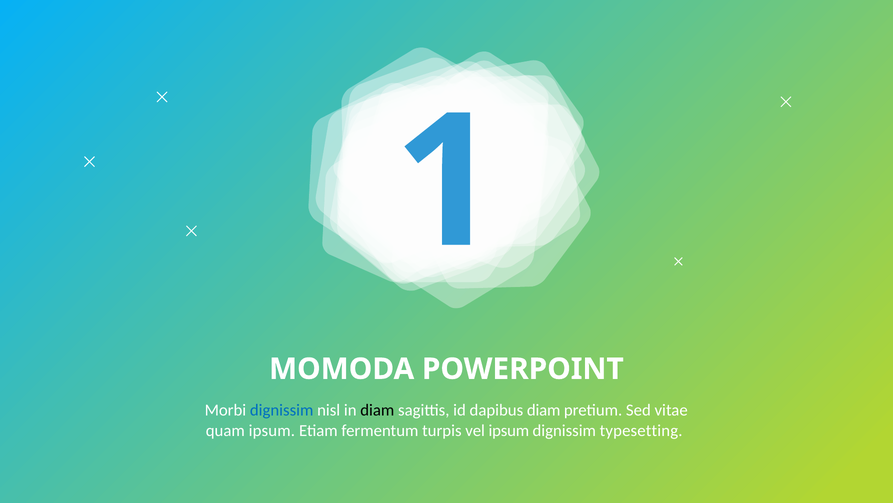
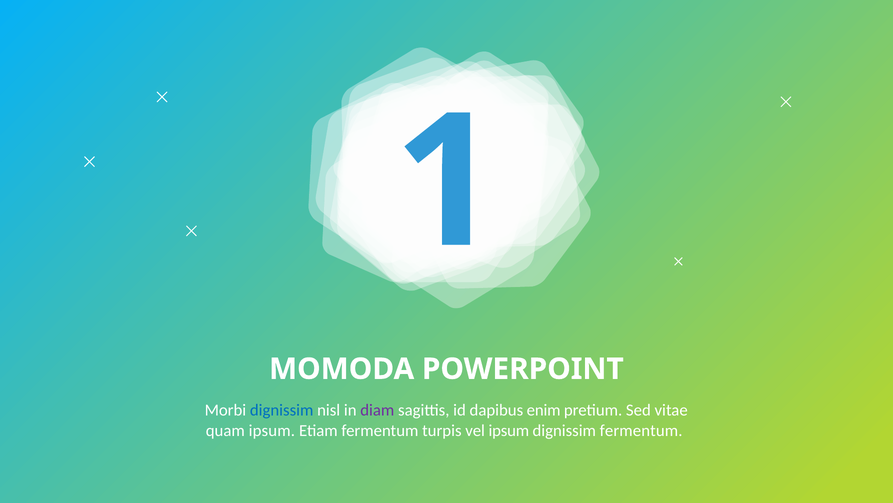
diam colour: black -> purple (377, 410)
dapibus diam: diam -> enim (544, 410)
dignissim typesetting: typesetting -> fermentum (641, 430)
